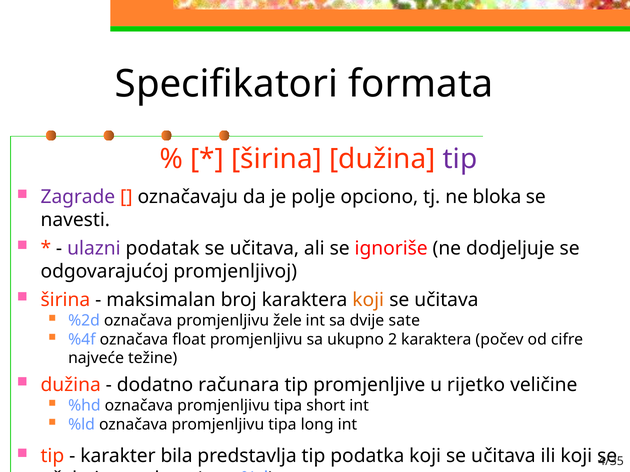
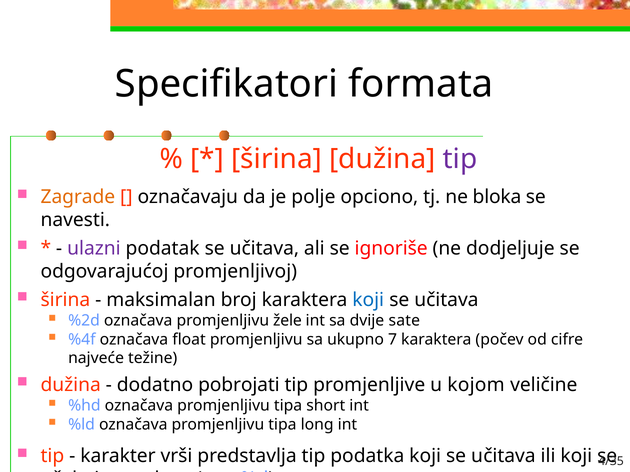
Zagrade colour: purple -> orange (78, 197)
koji colour: orange -> blue (368, 300)
2: 2 -> 7 (393, 340)
računara: računara -> pobrojati (239, 385)
rijetko: rijetko -> kojom (476, 385)
bila: bila -> vrši (176, 456)
